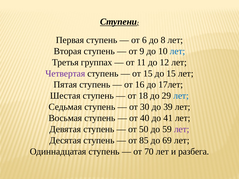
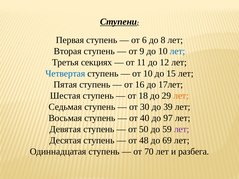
группах: группах -> секциях (97, 62)
Четвертая colour: purple -> blue (65, 74)
от 15: 15 -> 10 (148, 74)
лет colour: blue -> orange (181, 96)
41: 41 -> 97 (168, 118)
85: 85 -> 48 (144, 141)
